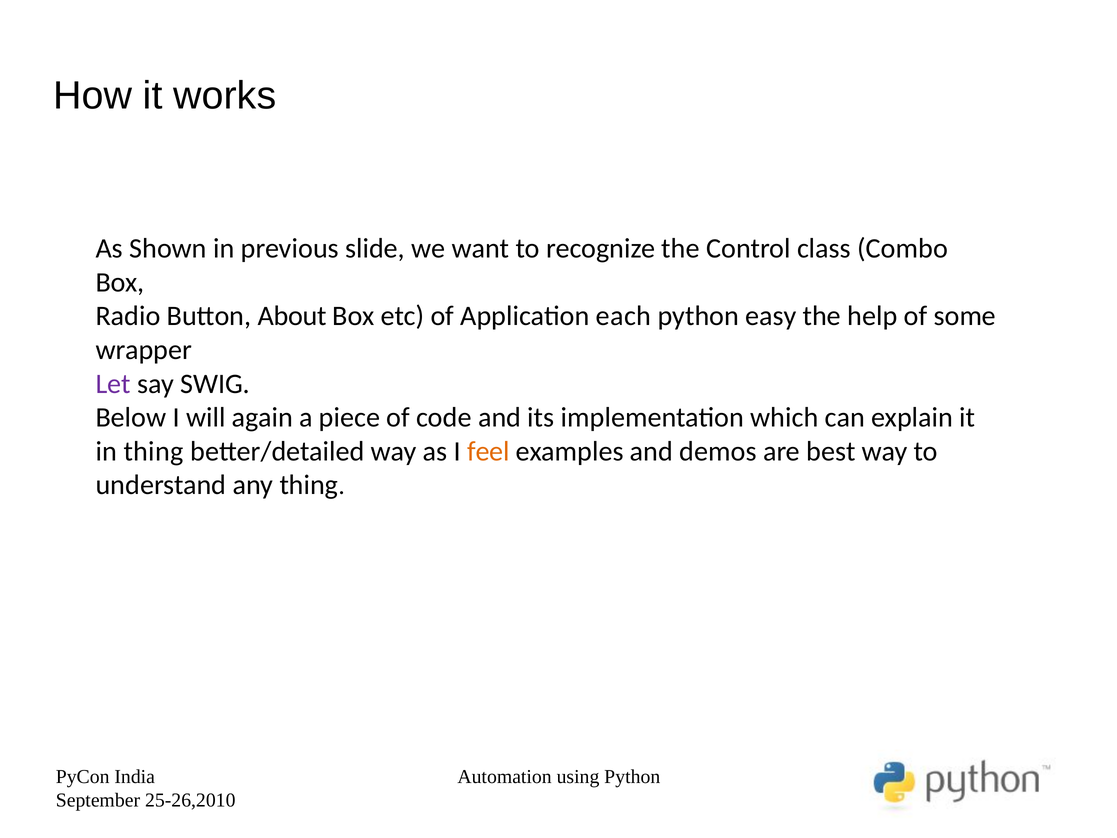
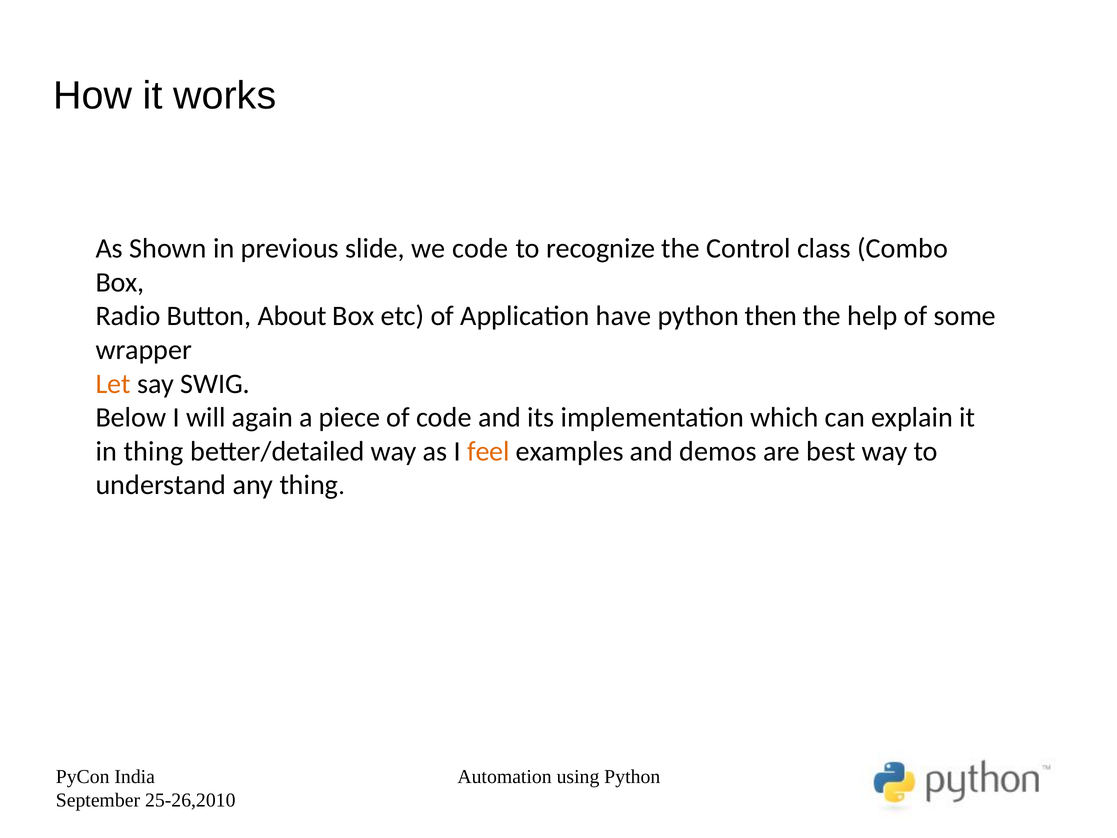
we want: want -> code (480, 248)
each: each -> have (624, 316)
easy: easy -> then (771, 316)
Let colour: purple -> orange (113, 384)
